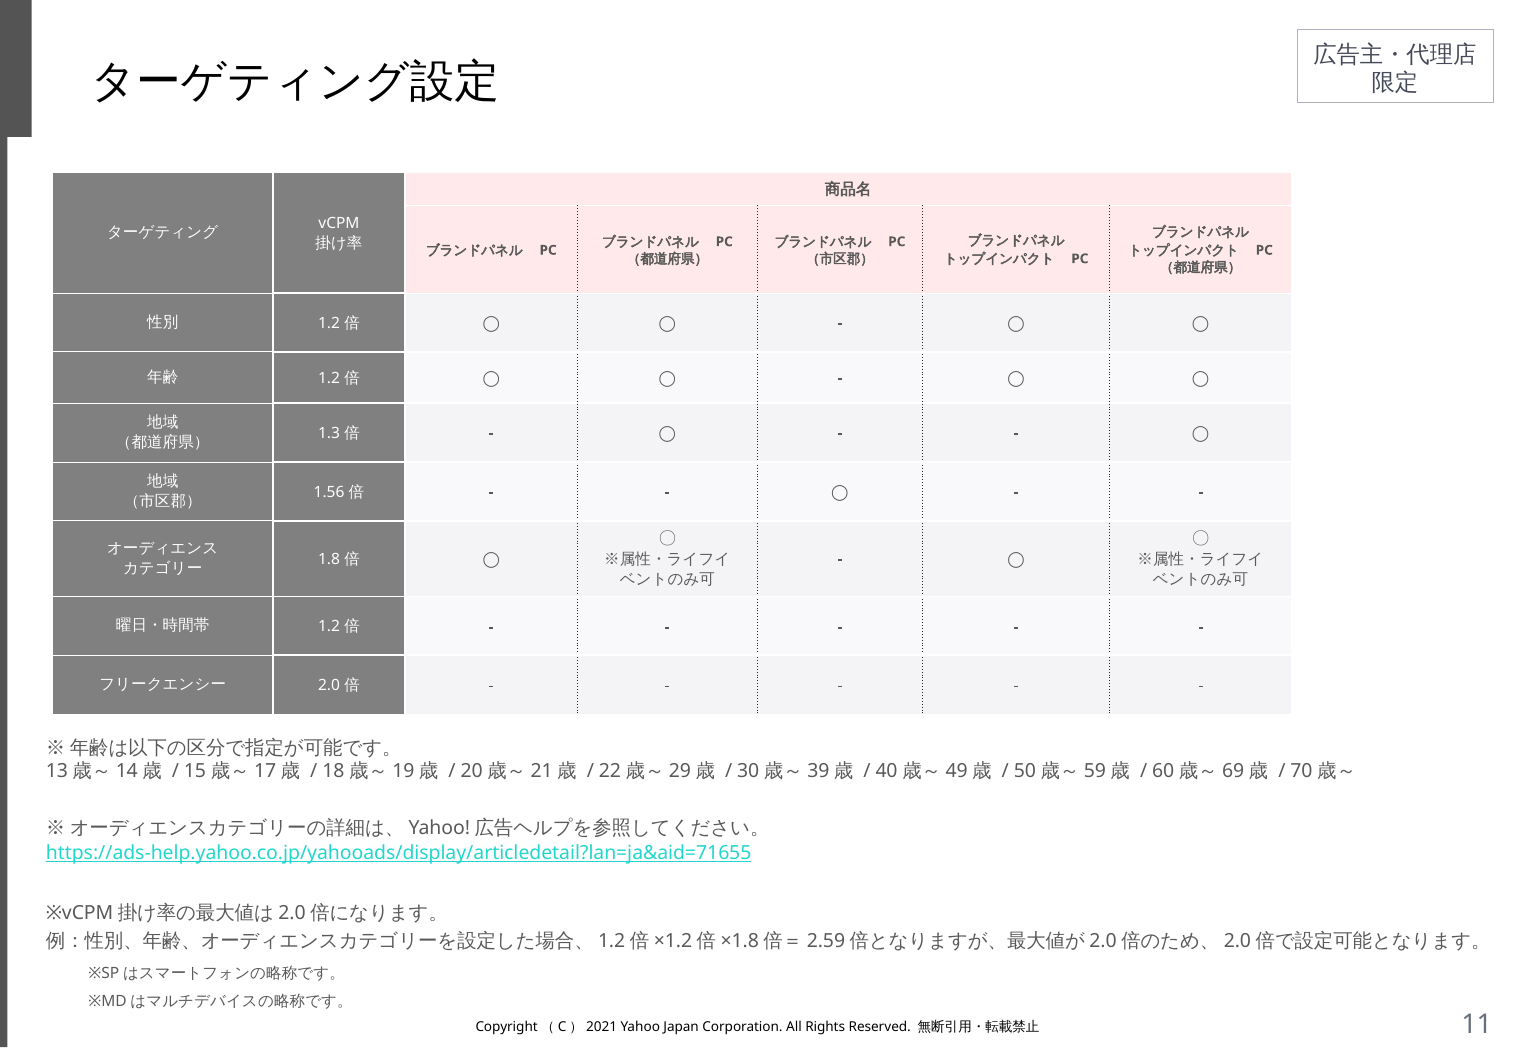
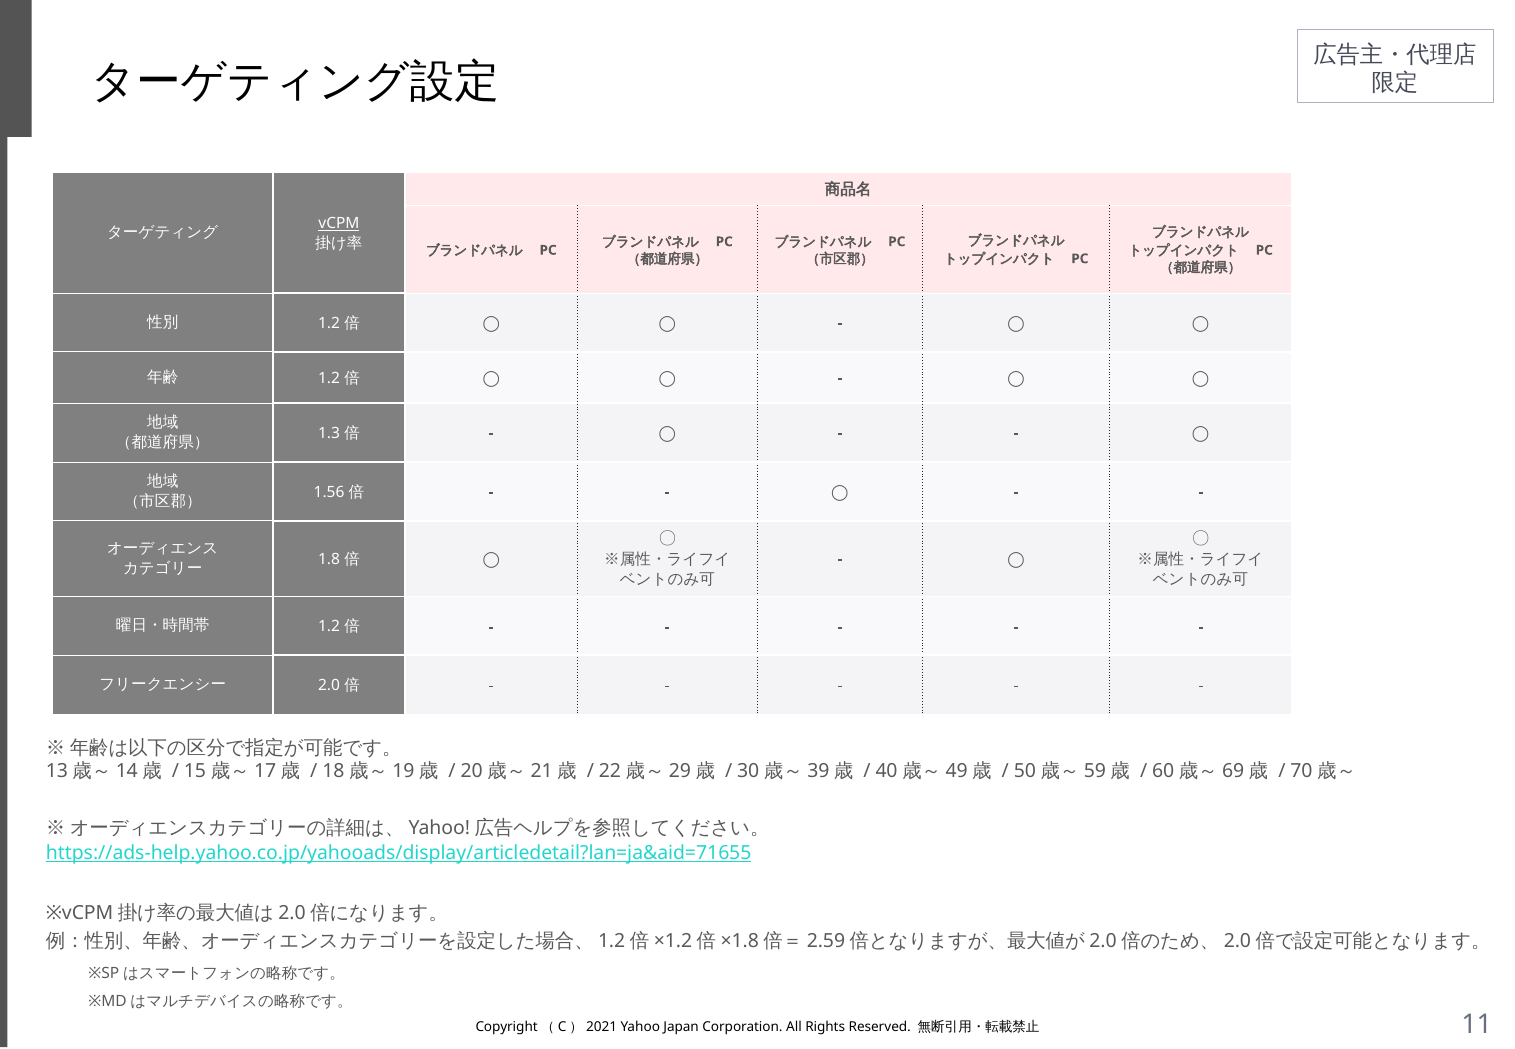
vCPM underline: none -> present (339, 224)
